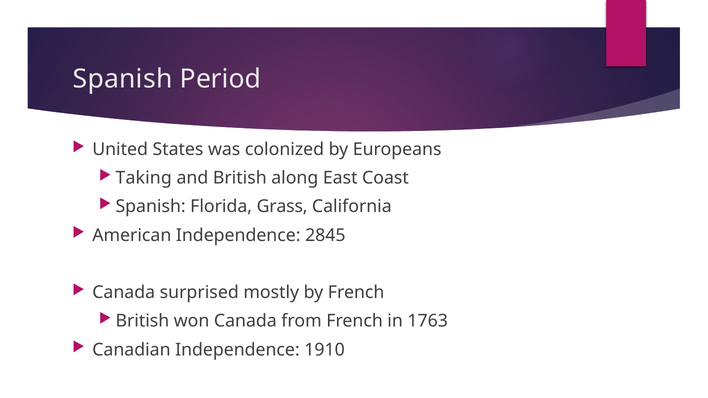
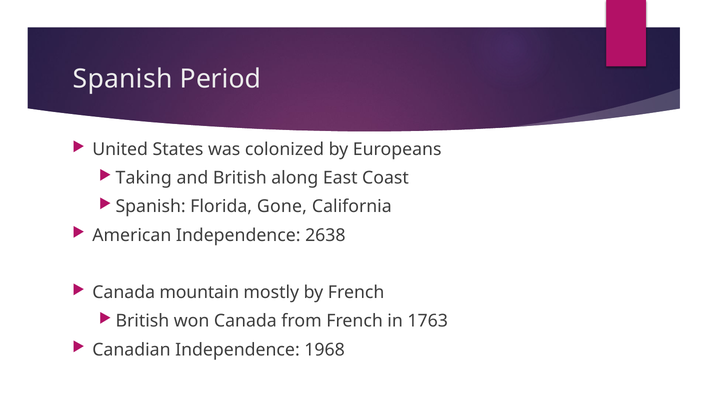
Grass: Grass -> Gone (282, 207)
2845: 2845 -> 2638 (325, 235)
surprised: surprised -> mountain (199, 293)
1910: 1910 -> 1968 (325, 350)
